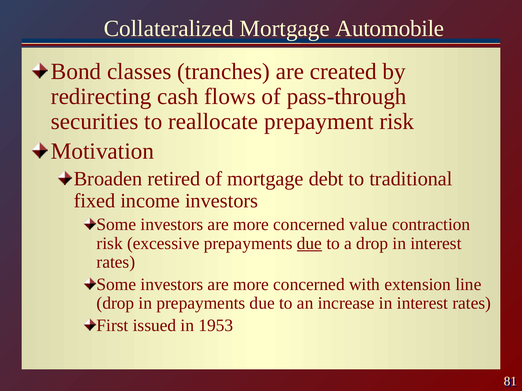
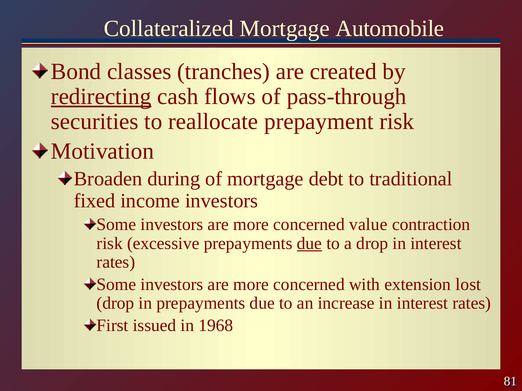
redirecting underline: none -> present (101, 97)
retired: retired -> during (174, 179)
line: line -> lost (468, 285)
1953: 1953 -> 1968 (216, 326)
